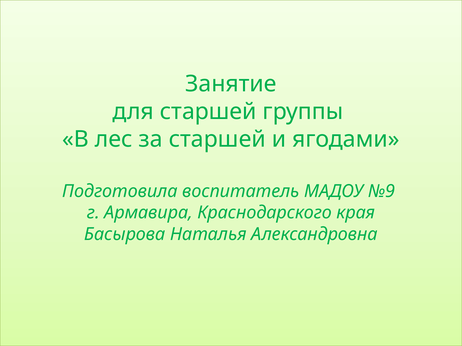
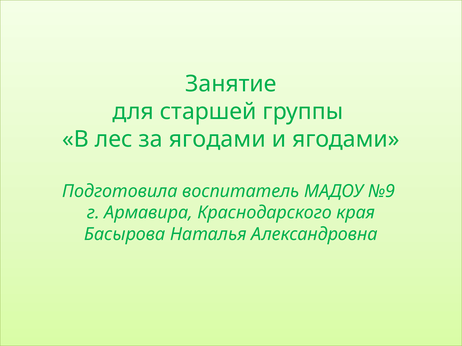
за старшей: старшей -> ягодами (217, 139)
